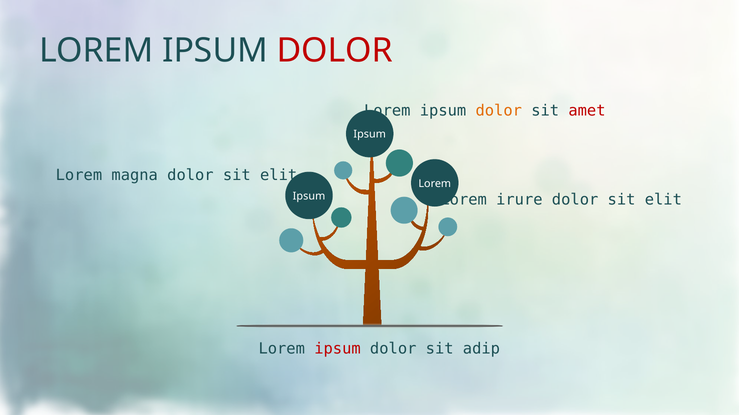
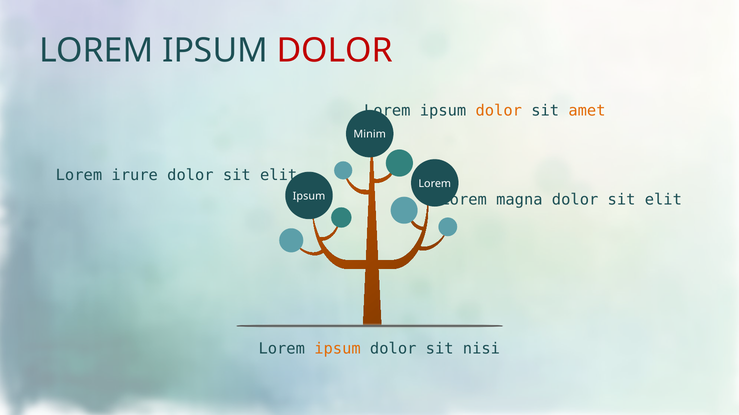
amet colour: red -> orange (587, 111)
Ipsum: Ipsum -> Minim (370, 135)
magna: magna -> irure (135, 175)
irure: irure -> magna (519, 200)
ipsum colour: red -> orange (337, 349)
adip: adip -> nisi (481, 349)
